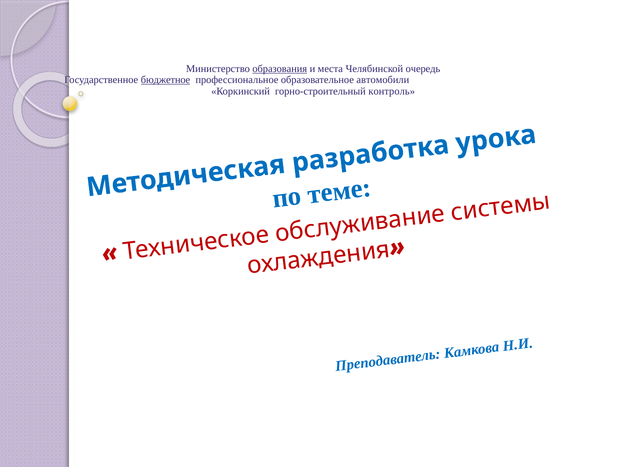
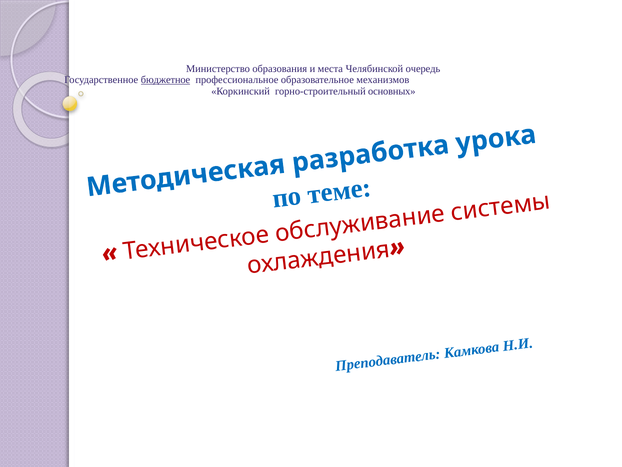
образования underline: present -> none (280, 69)
автомобили: автомобили -> механизмов (383, 80)
контроль: контроль -> основных (392, 91)
